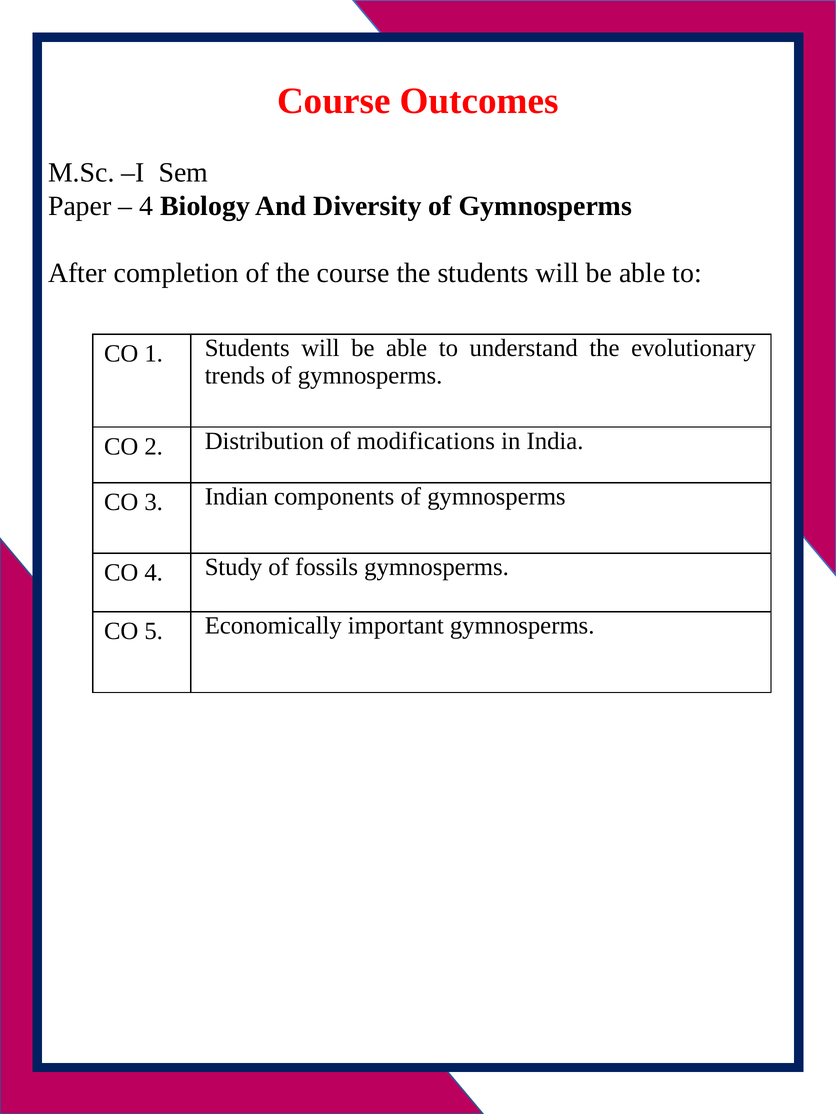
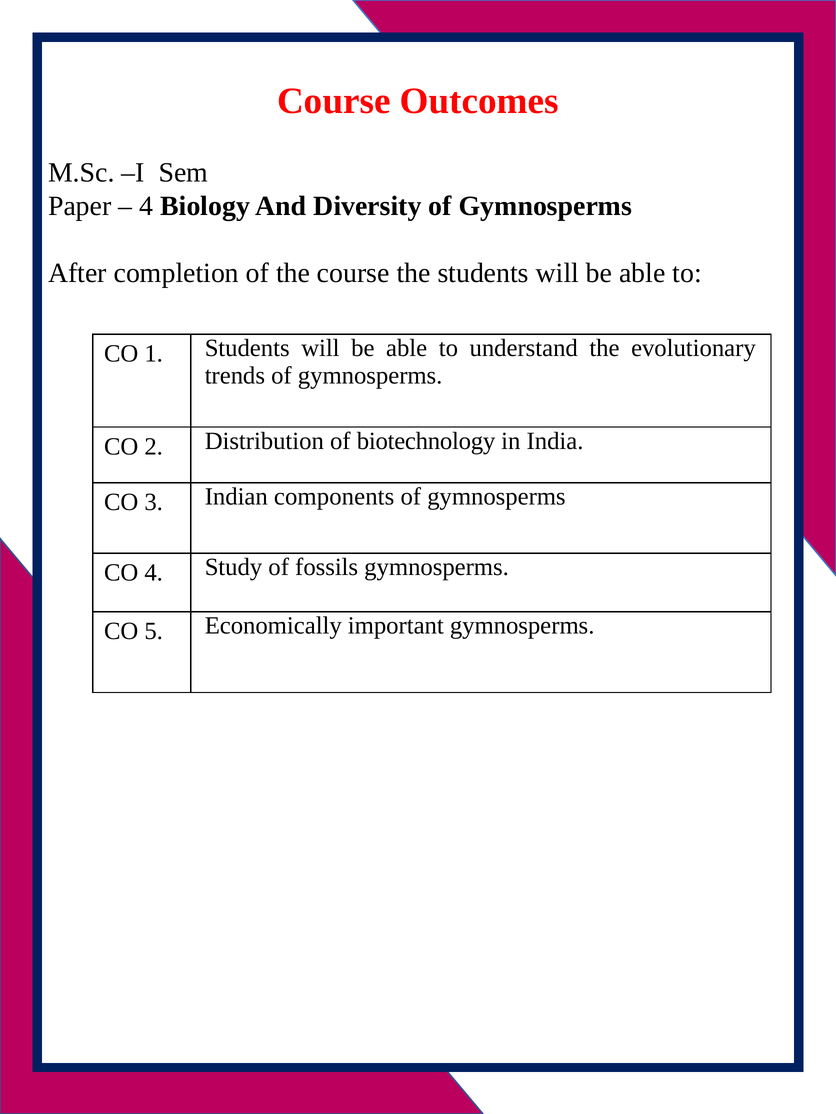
modifications: modifications -> biotechnology (426, 441)
